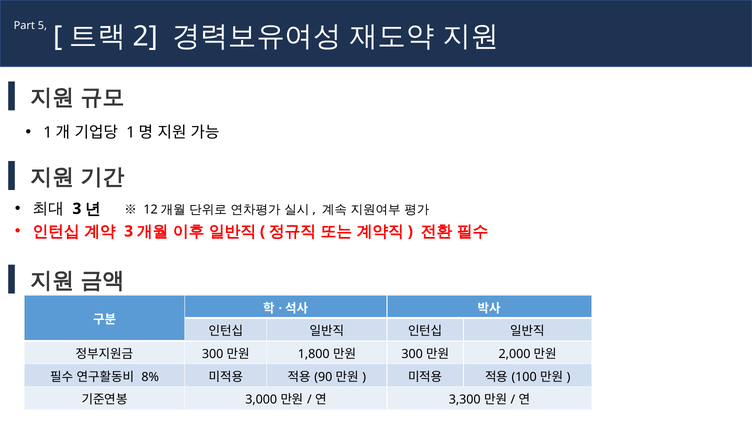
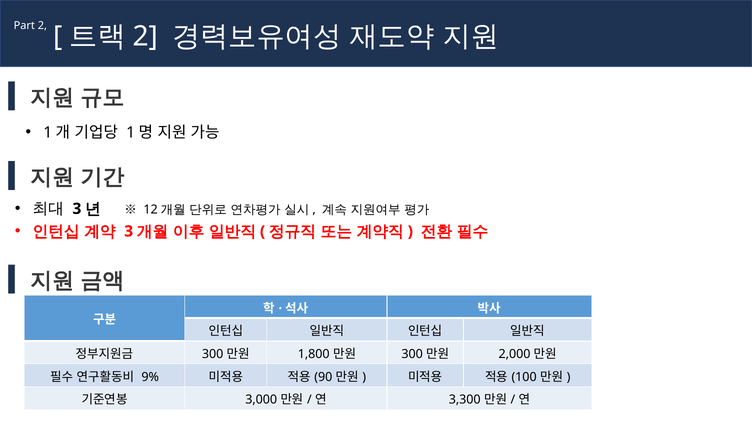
Part 5: 5 -> 2 (42, 26)
8%: 8% -> 9% (150, 377)
